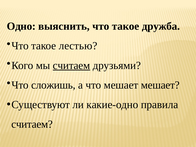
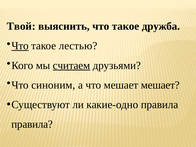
Одно: Одно -> Твой (21, 26)
Что underline: none -> present (20, 46)
сложишь: сложишь -> синоним (53, 85)
считаем: считаем -> правила (32, 124)
